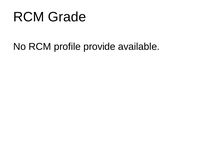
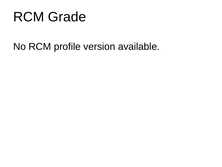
provide: provide -> version (99, 47)
